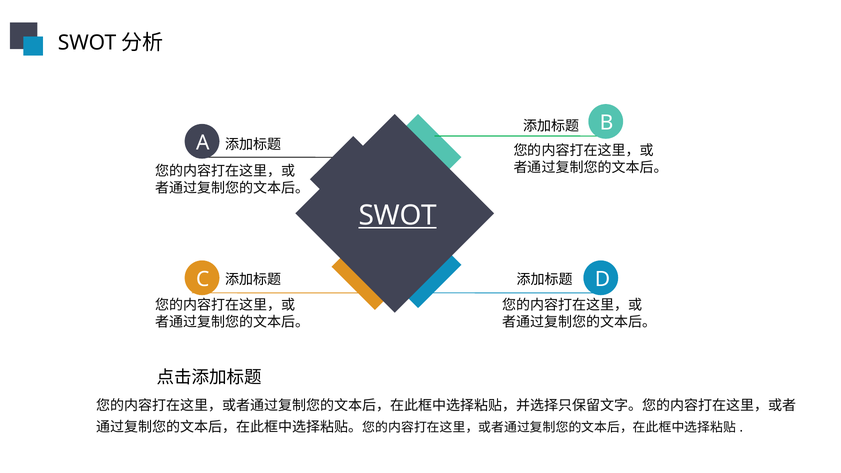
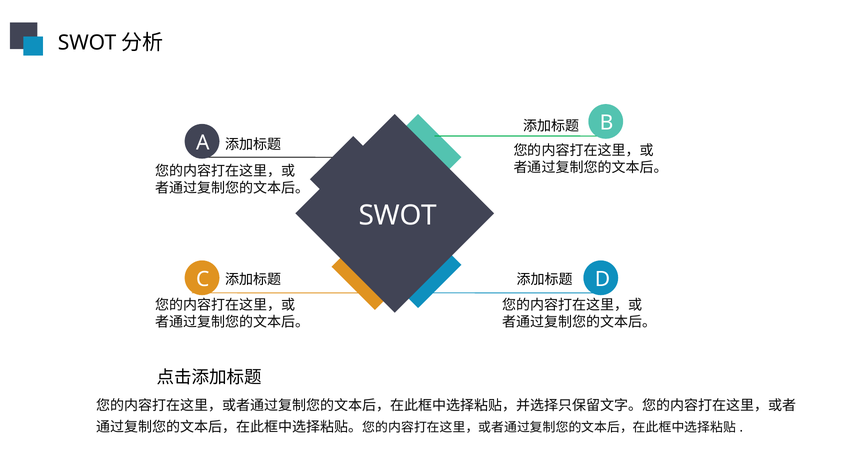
SWOT underline: present -> none (398, 216)
